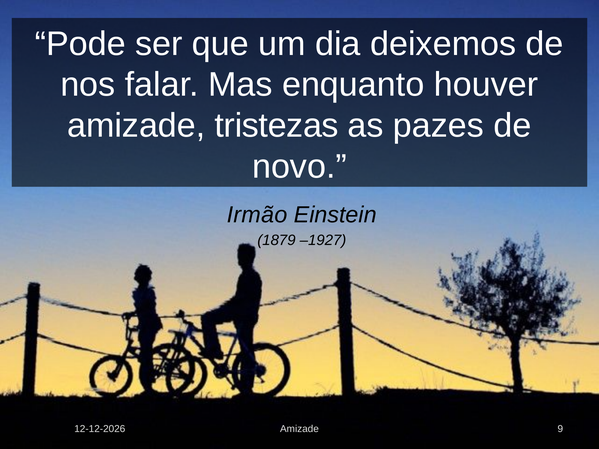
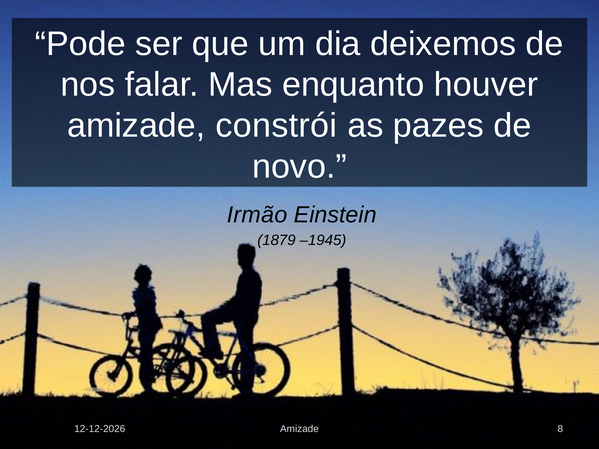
tristezas: tristezas -> constrói (276, 126)
–1927: –1927 -> –1945 (323, 240)
9: 9 -> 8 (560, 429)
